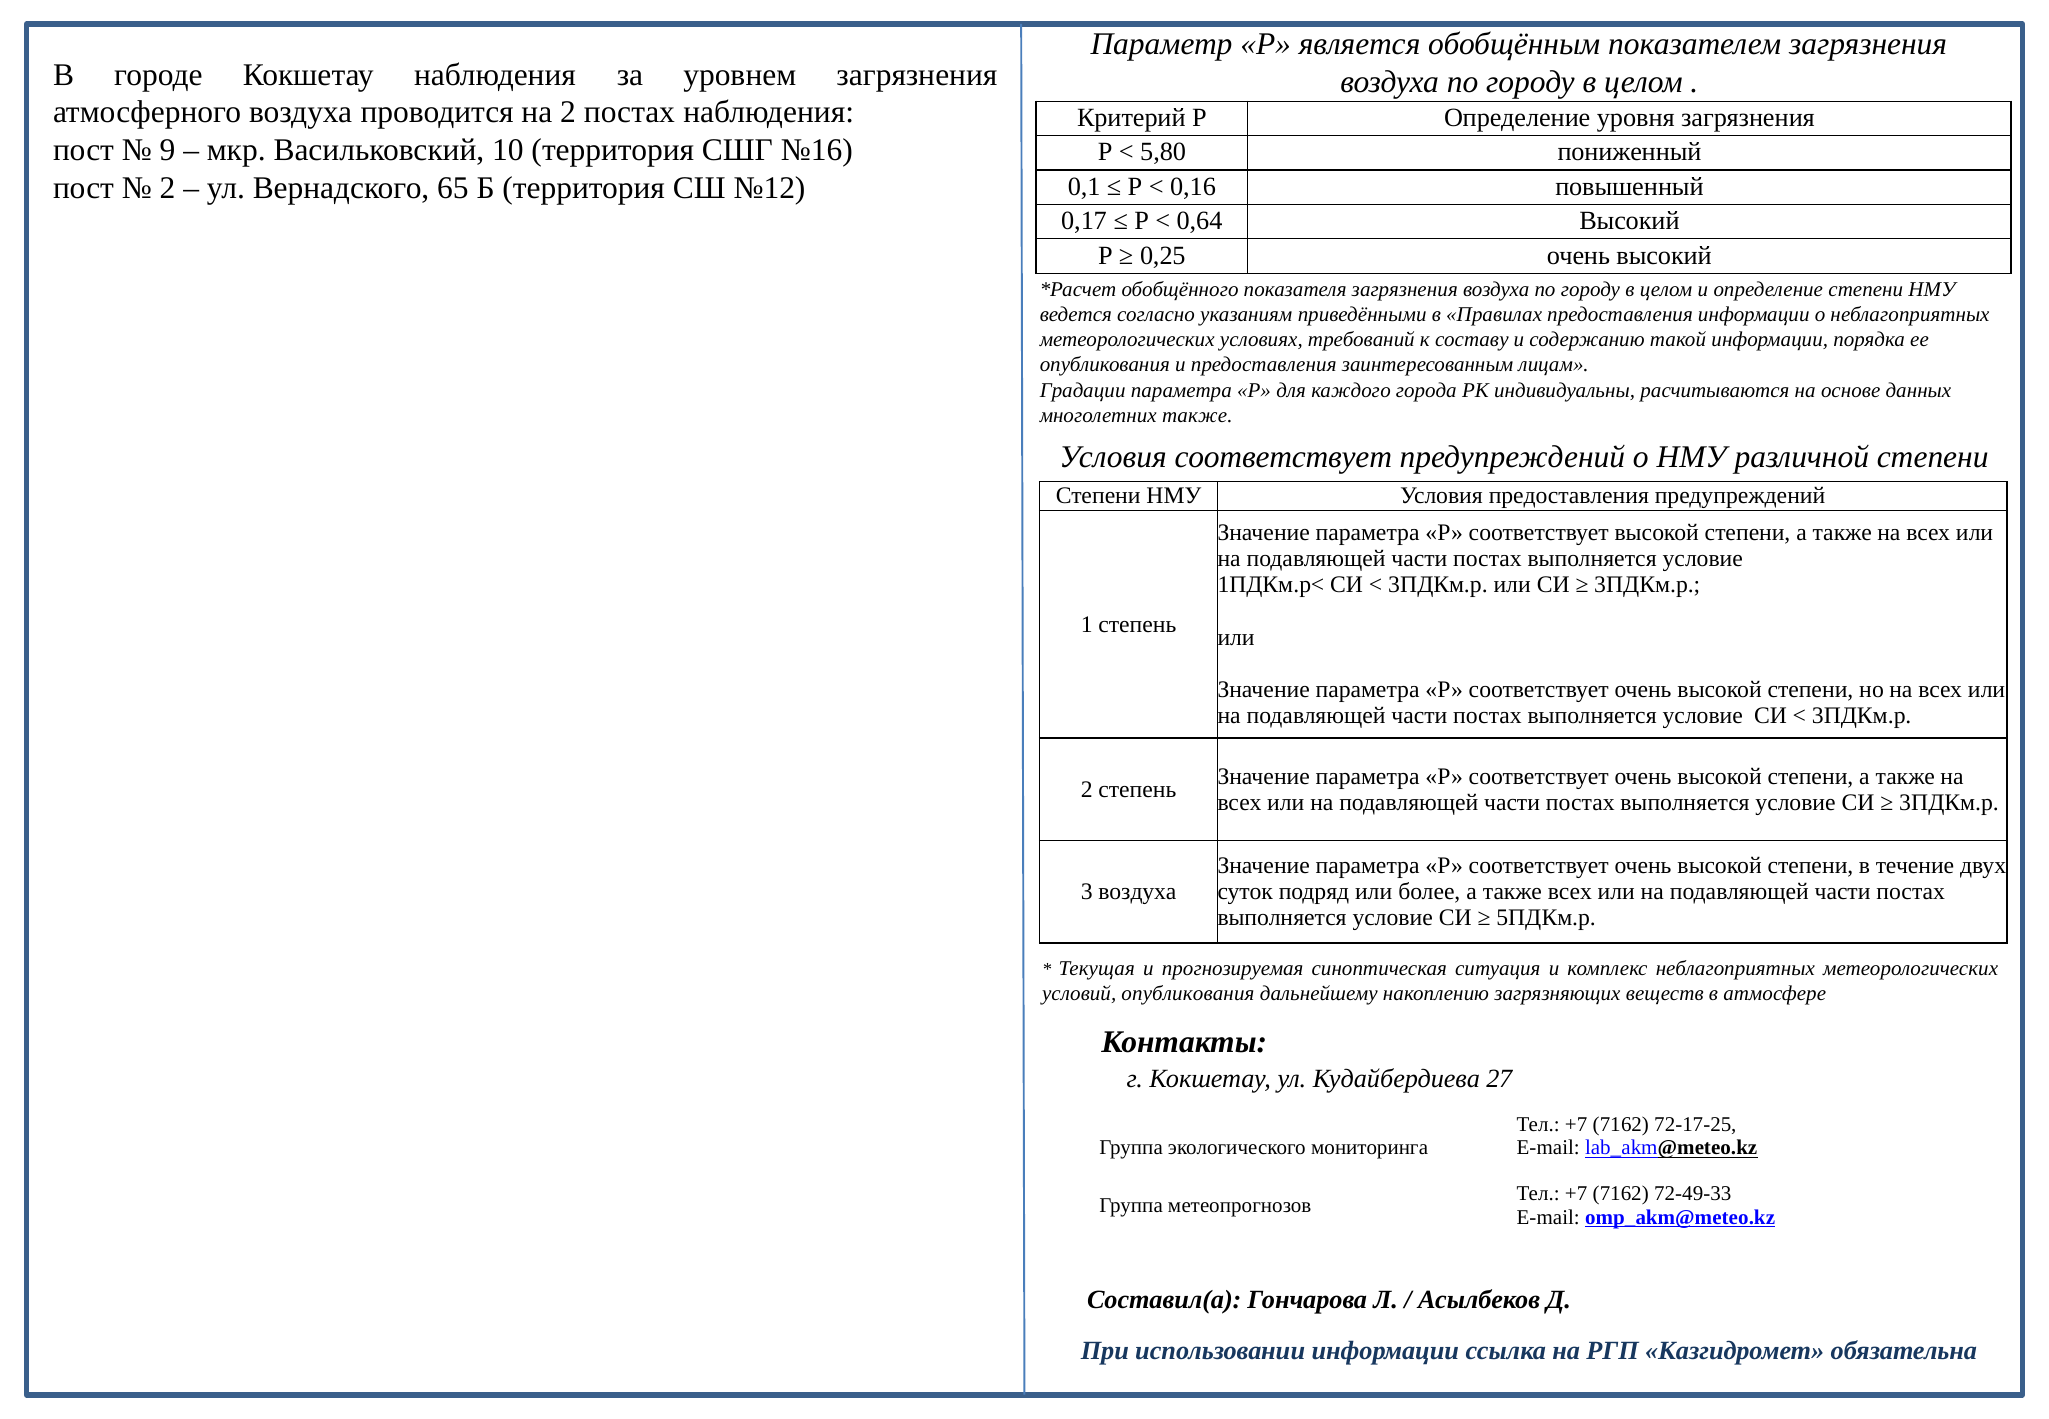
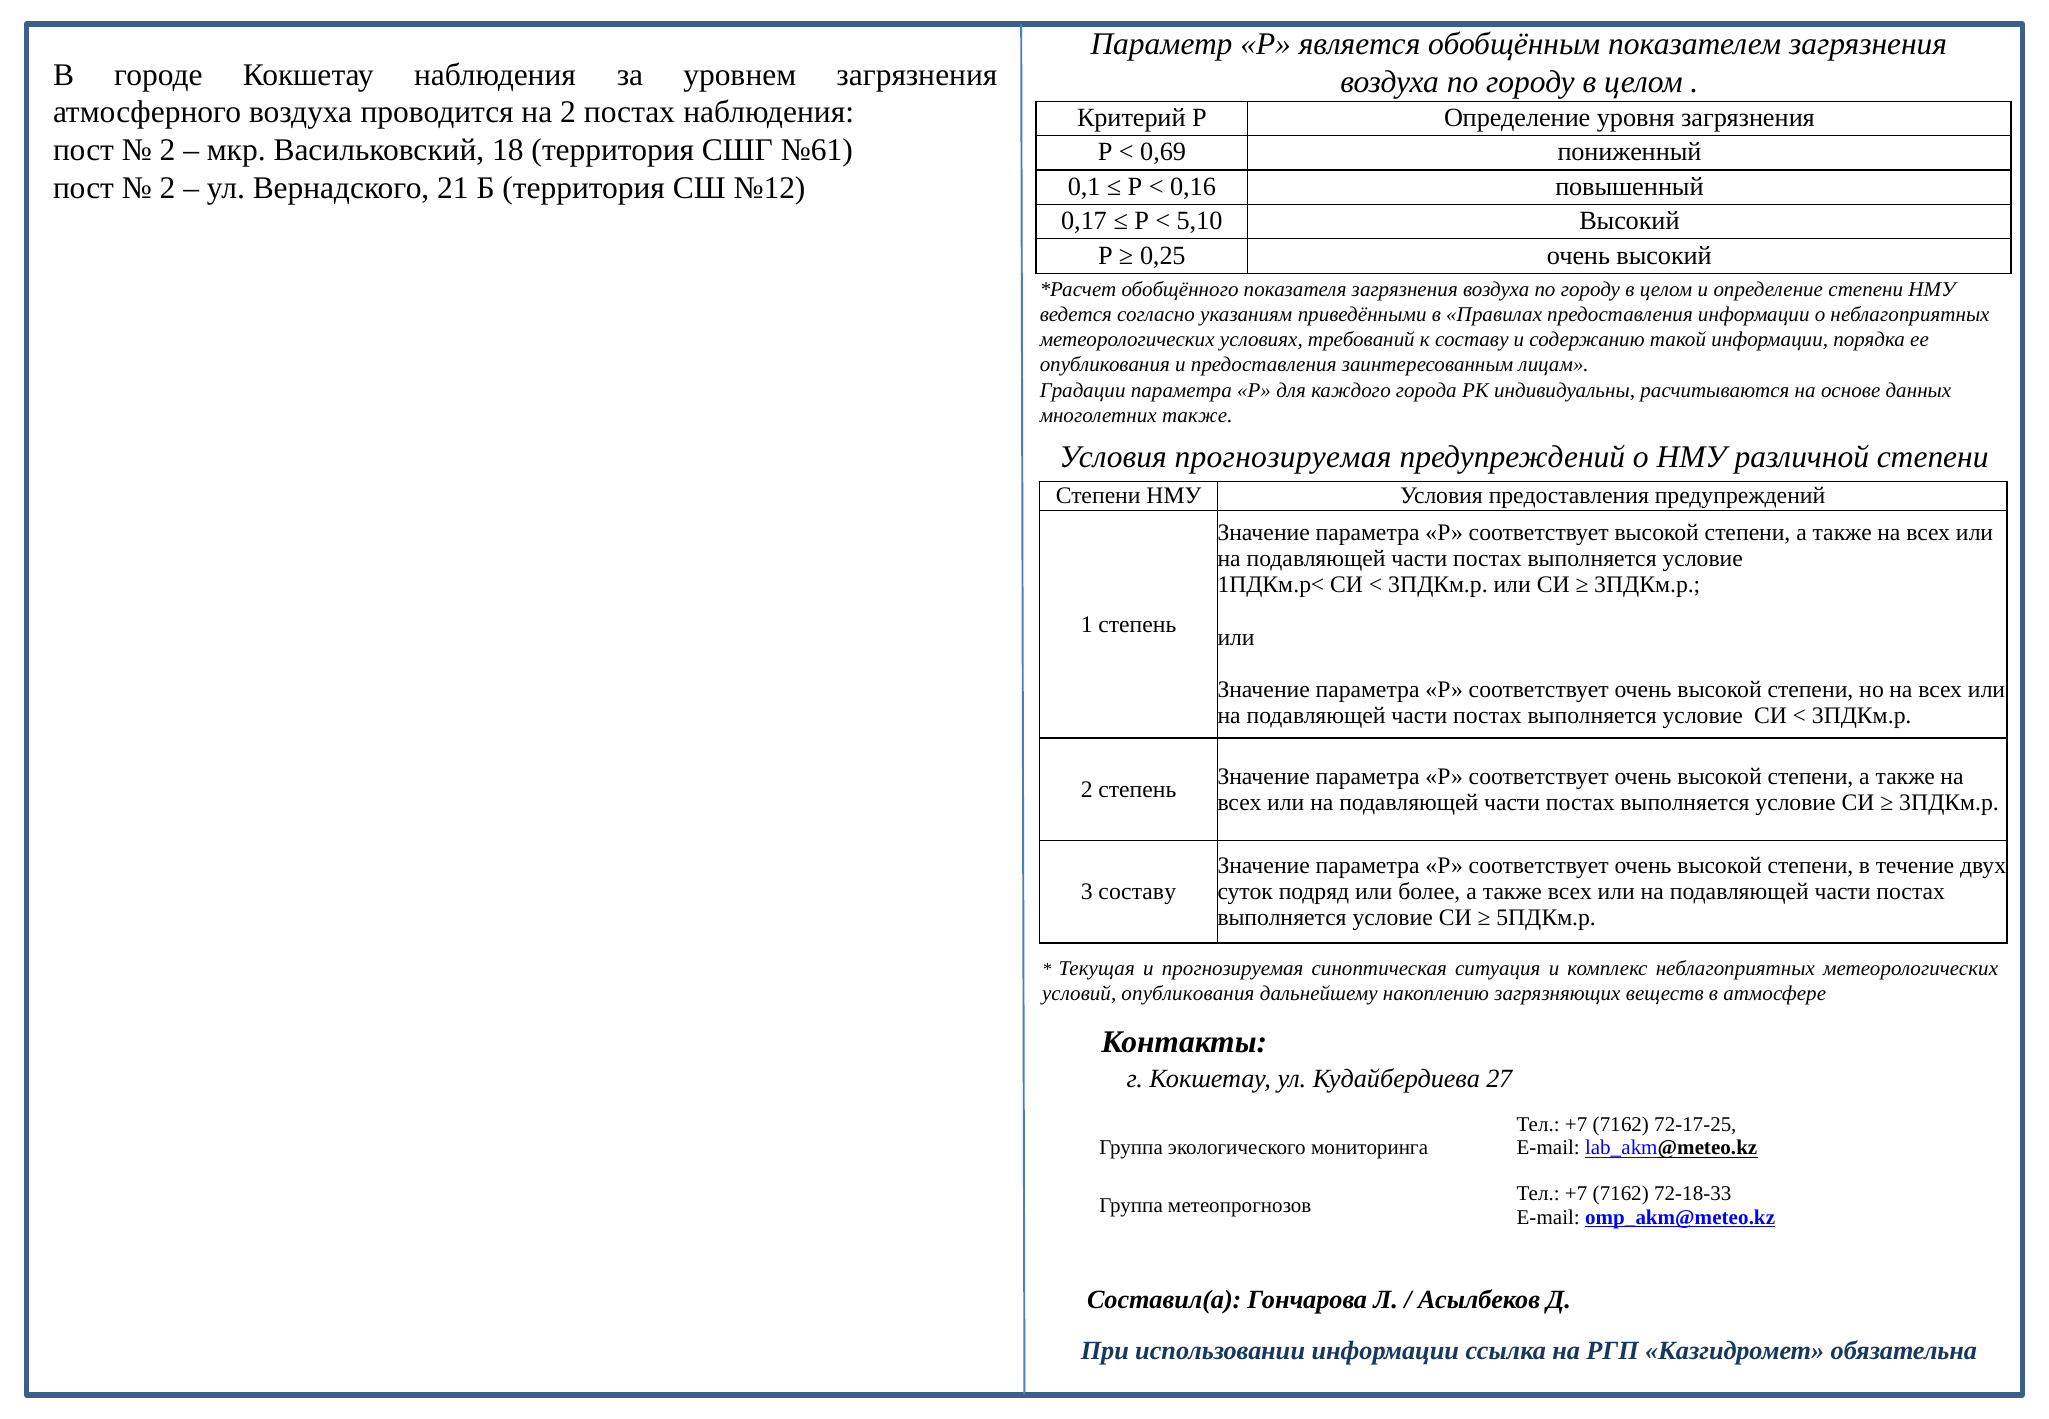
9: 9 -> 2 (168, 150)
10: 10 -> 18 (508, 150)
№16: №16 -> №61 (817, 150)
5,80: 5,80 -> 0,69 (1163, 152)
65: 65 -> 21 (453, 188)
0,64: 0,64 -> 5,10 (1199, 221)
Условия соответствует: соответствует -> прогнозируемая (1283, 457)
3 воздуха: воздуха -> составу (1137, 892)
72-49-33: 72-49-33 -> 72-18-33 (1693, 1194)
